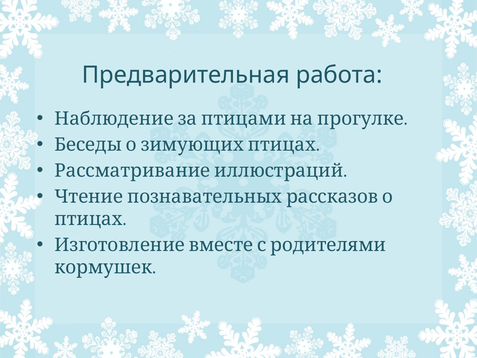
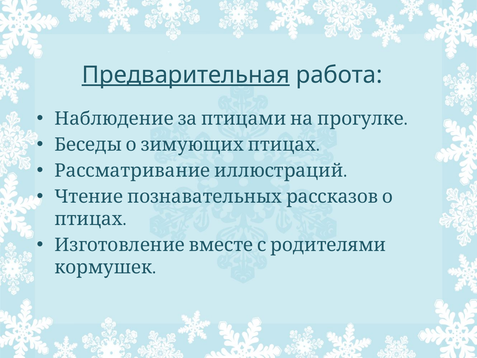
Предварительная underline: none -> present (186, 75)
